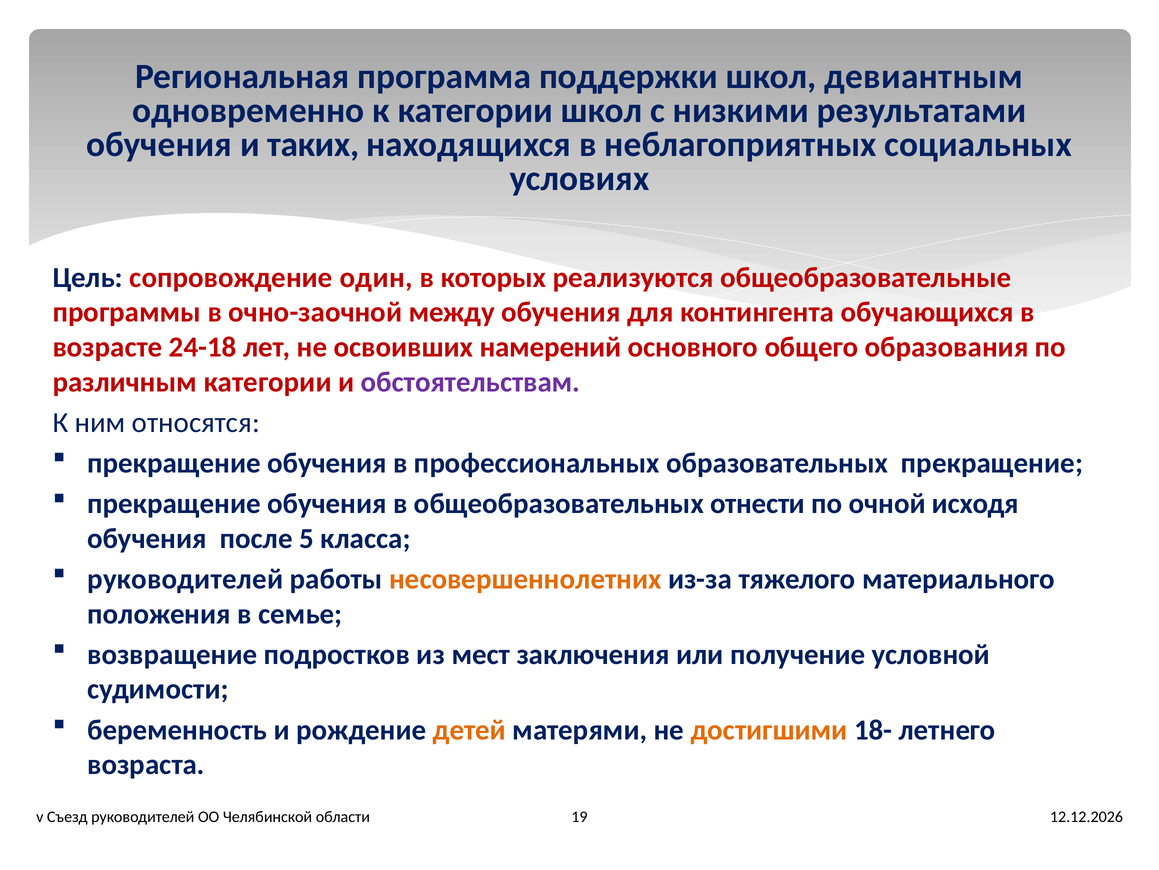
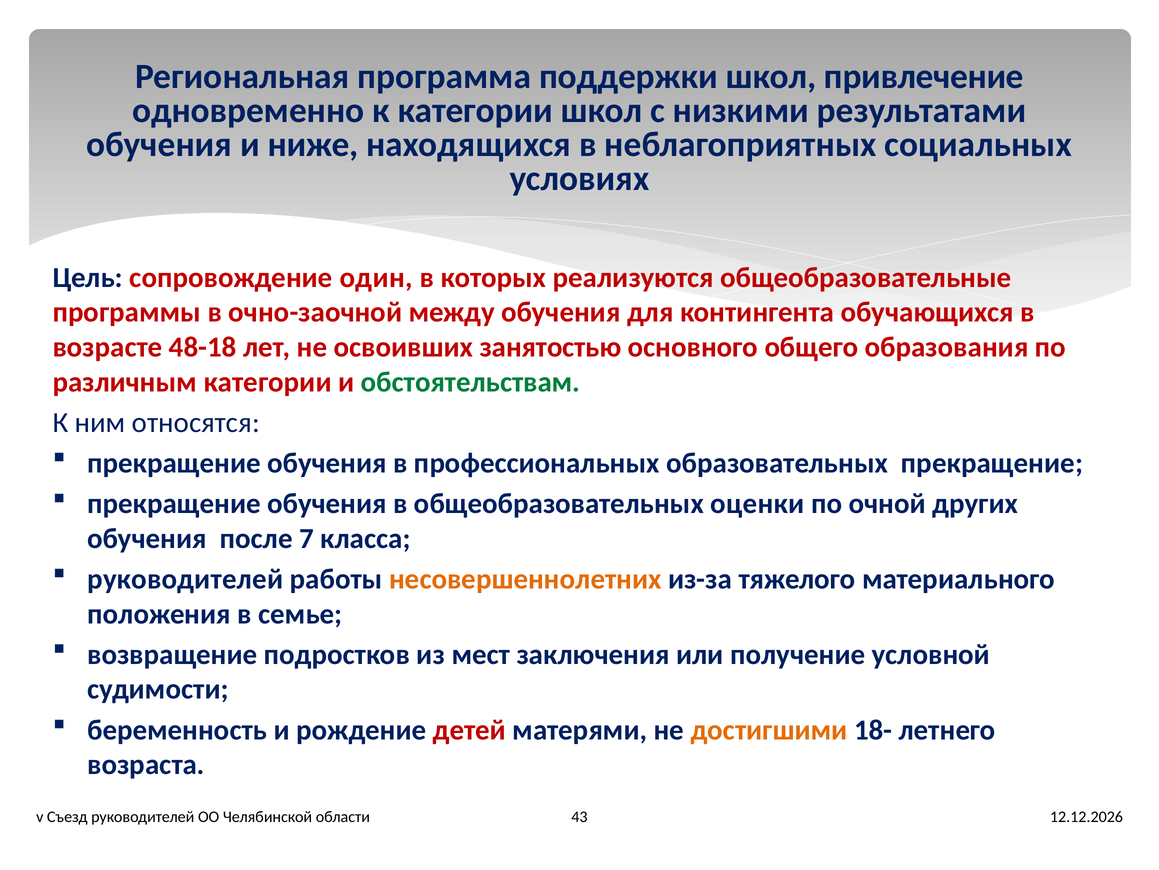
девиантным: девиантным -> привлечение (924, 77)
таких: таких -> ниже (313, 145)
24-18: 24-18 -> 48-18 (203, 347)
намерений: намерений -> занятостью (551, 347)
обстоятельствам colour: purple -> green (471, 382)
отнести: отнести -> оценки (757, 503)
исходя: исходя -> других (975, 503)
5: 5 -> 7 (307, 538)
детей colour: orange -> red (469, 729)
19: 19 -> 43 (579, 816)
